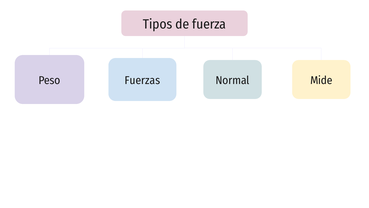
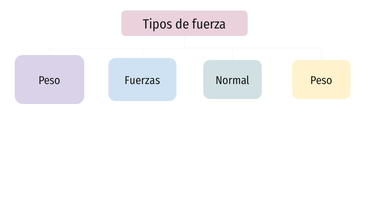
Normal Mide: Mide -> Peso (321, 80)
